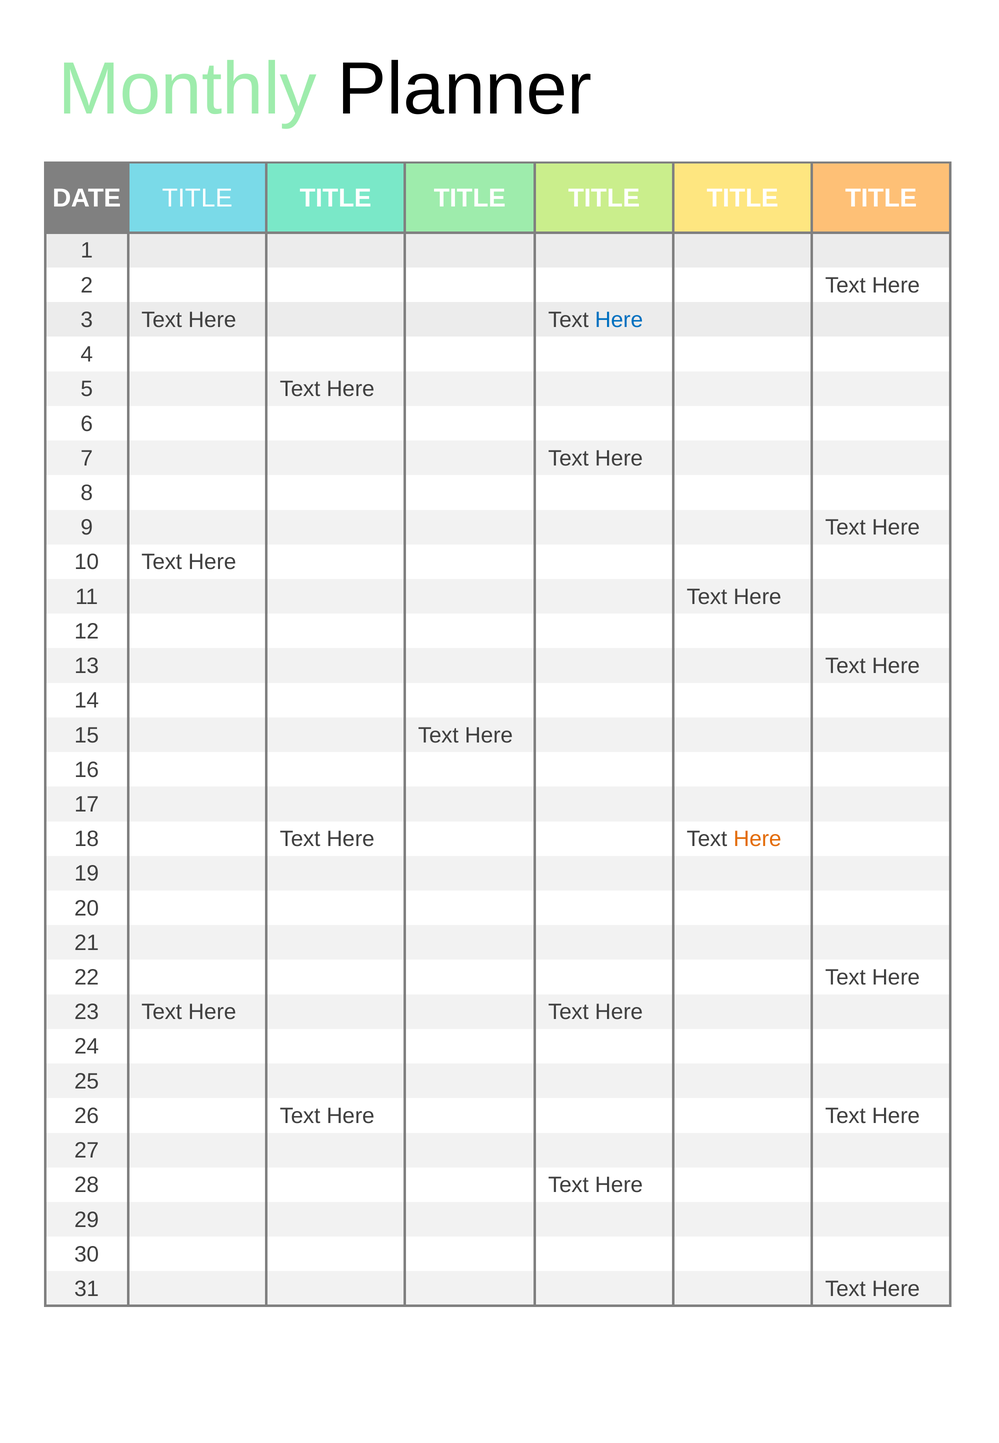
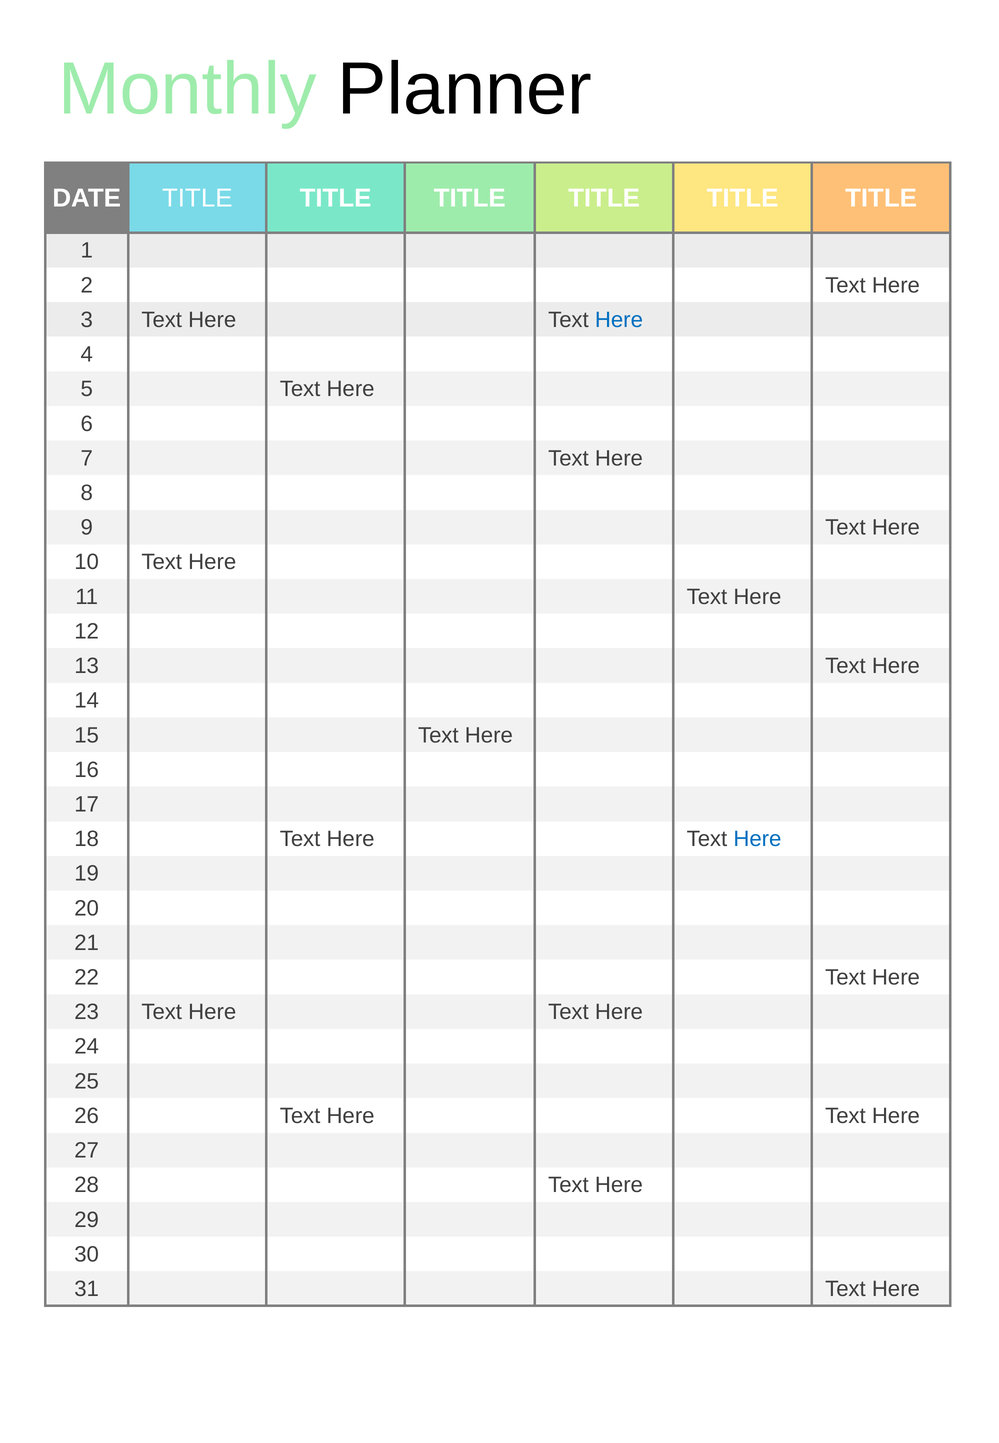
Here colour: orange -> blue (757, 839)
